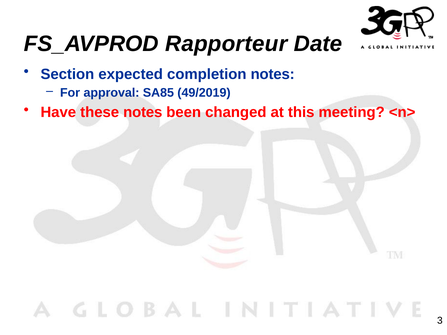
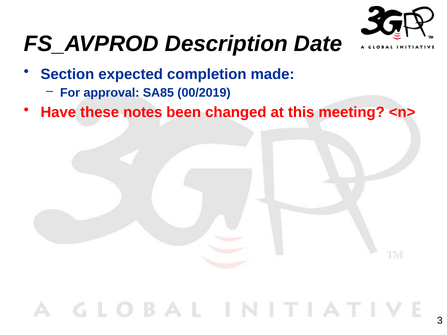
Rapporteur: Rapporteur -> Description (226, 44)
completion notes: notes -> made (273, 74)
49/2019: 49/2019 -> 00/2019 (204, 93)
